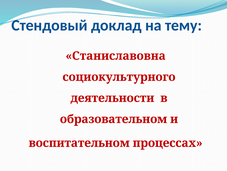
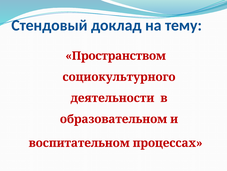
Станиславовна: Станиславовна -> Пространством (116, 56)
